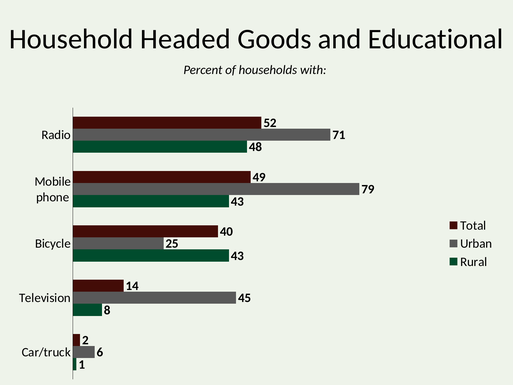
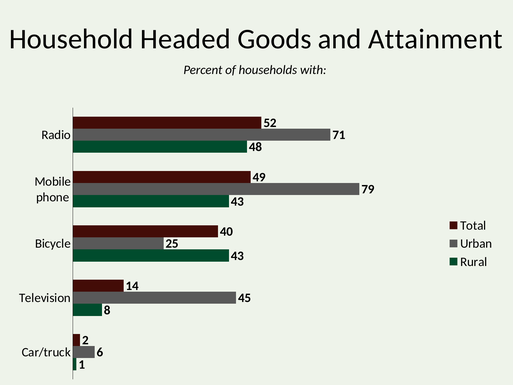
Educational: Educational -> Attainment (435, 39)
